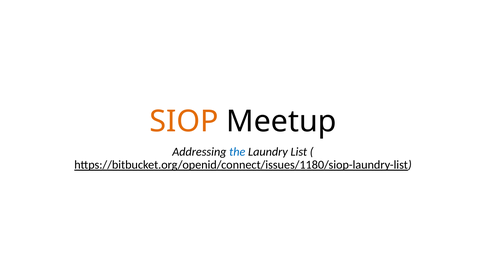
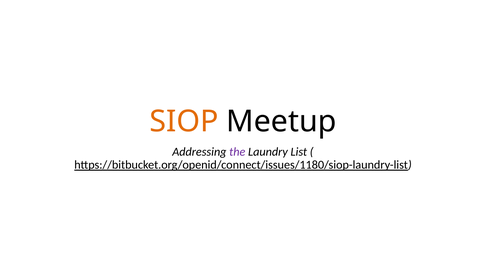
the colour: blue -> purple (237, 152)
